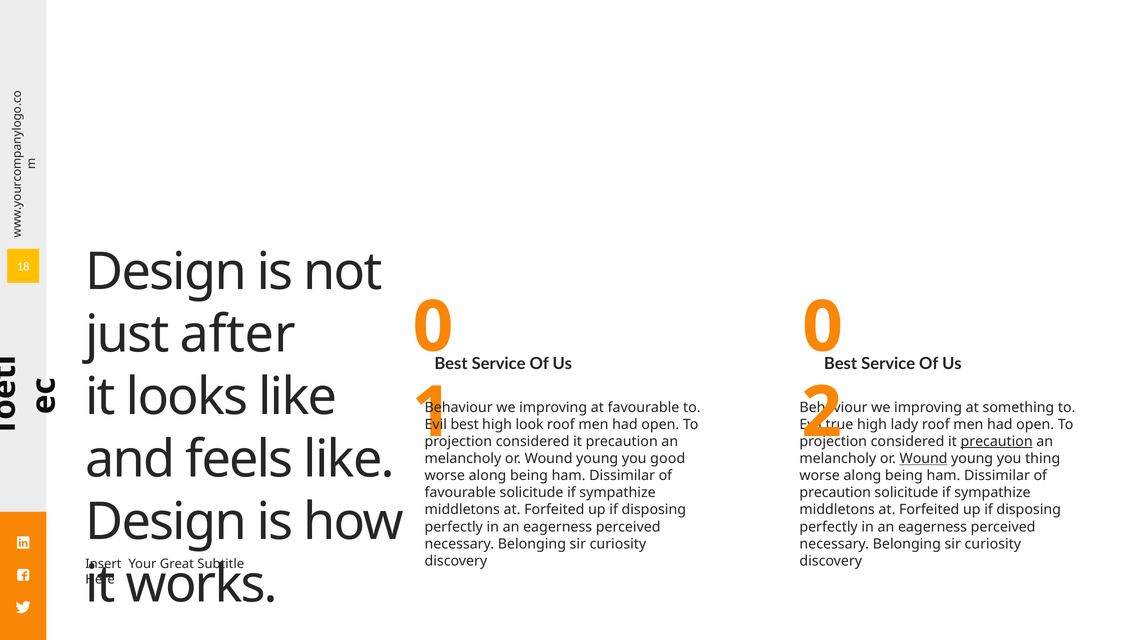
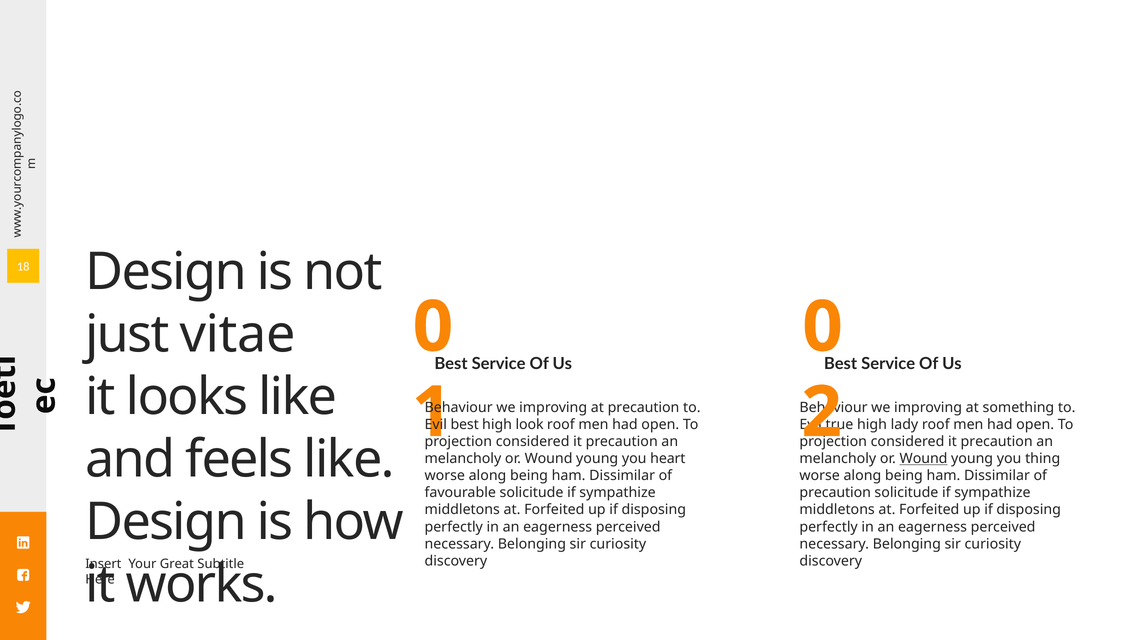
after: after -> vitae (238, 334)
at favourable: favourable -> precaution (644, 407)
precaution underline: present -> none (997, 442)
good: good -> heart (668, 459)
